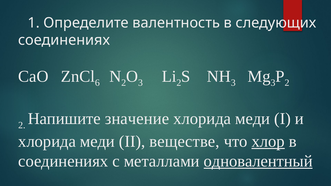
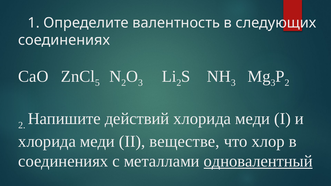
6: 6 -> 5 (97, 83)
значение: значение -> действий (137, 119)
хлор underline: present -> none (268, 141)
